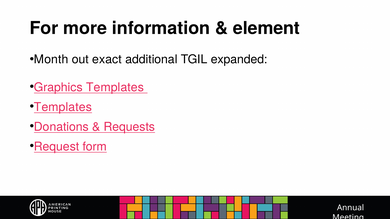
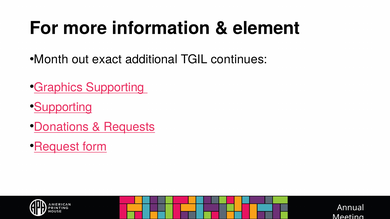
expanded: expanded -> continues (239, 59)
Graphics Templates: Templates -> Supporting (115, 88)
Templates: Templates -> Supporting (63, 107)
